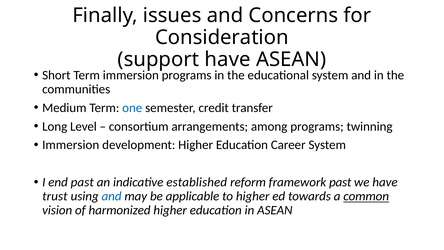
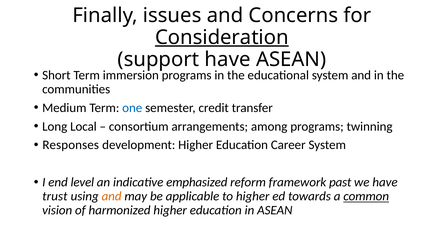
Consideration underline: none -> present (222, 37)
Level: Level -> Local (83, 126)
Immersion: Immersion -> Responses (71, 145)
end past: past -> level (82, 182)
established: established -> emphasized (197, 182)
and colour: blue -> orange (112, 196)
